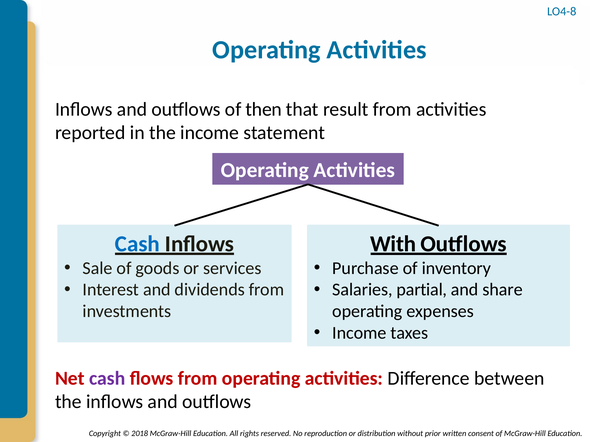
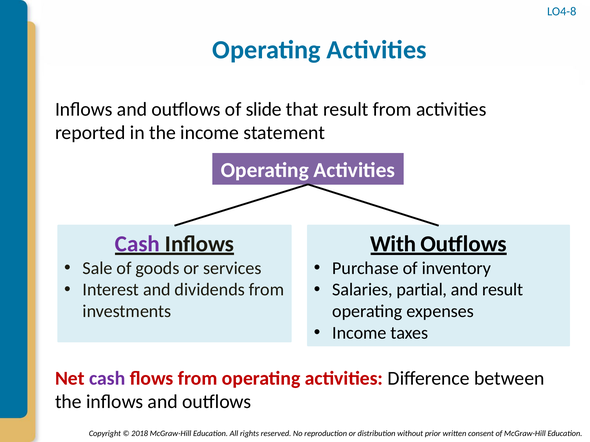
then: then -> slide (264, 109)
Cash colour: blue -> purple (137, 244)
and share: share -> result (503, 290)
